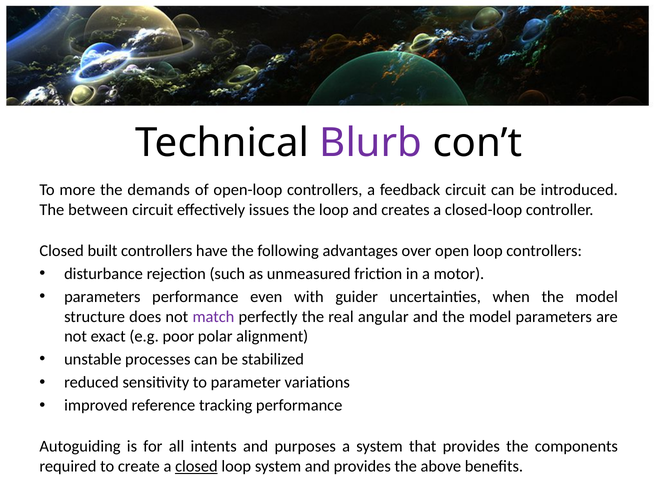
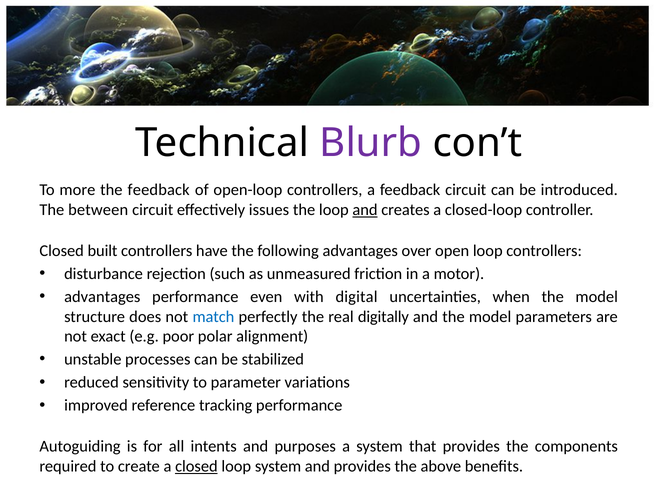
the demands: demands -> feedback (159, 190)
and underline: none -> present (365, 210)
parameters: parameters -> advantages (102, 297)
guider: guider -> digital (357, 297)
match colour: purple -> blue (213, 316)
angular: angular -> digitally (383, 316)
